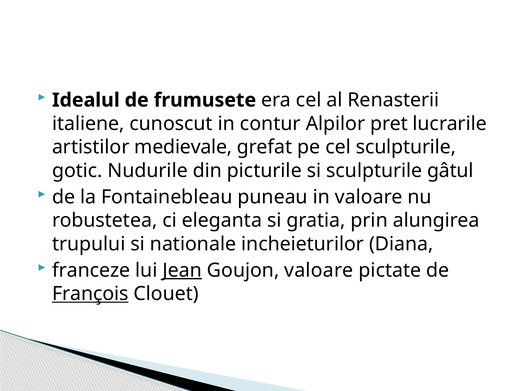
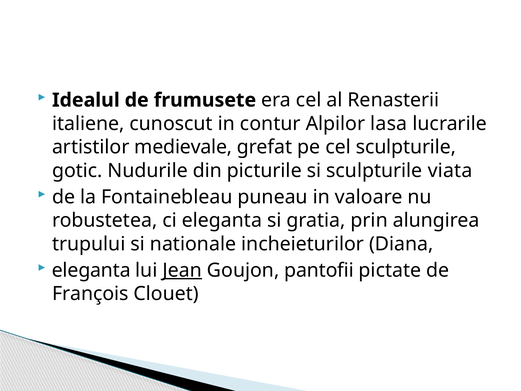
pret: pret -> lasa (389, 124)
gâtul: gâtul -> viata (450, 170)
franceze: franceze -> eleganta (91, 270)
Goujon valoare: valoare -> pantofii (319, 270)
François underline: present -> none (90, 294)
